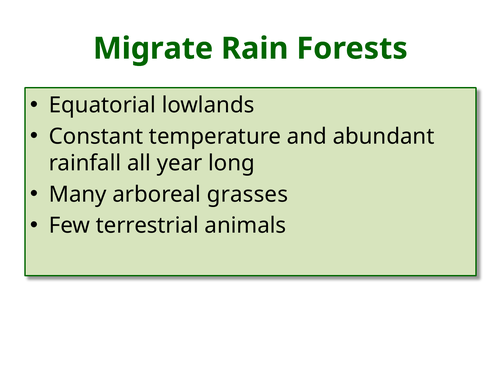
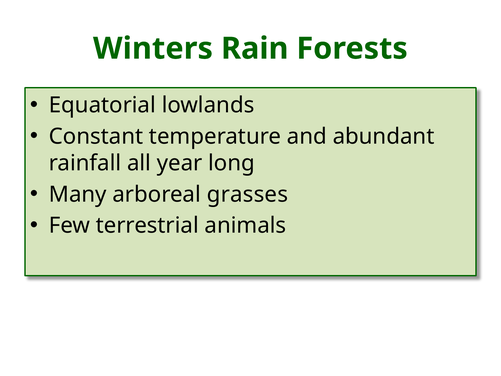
Migrate: Migrate -> Winters (153, 48)
